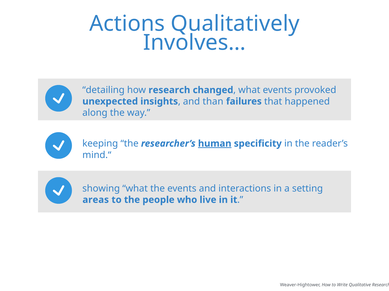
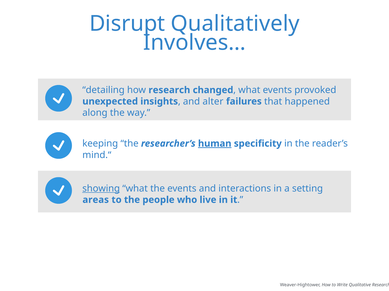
Actions: Actions -> Disrupt (127, 24)
than: than -> alter (213, 102)
showing underline: none -> present (101, 189)
